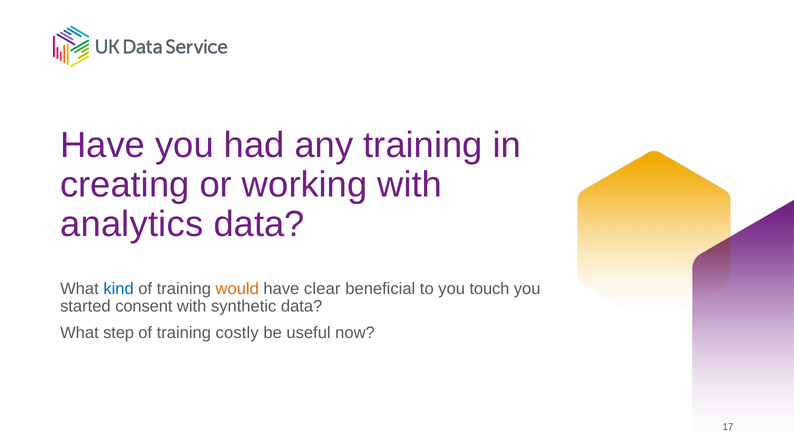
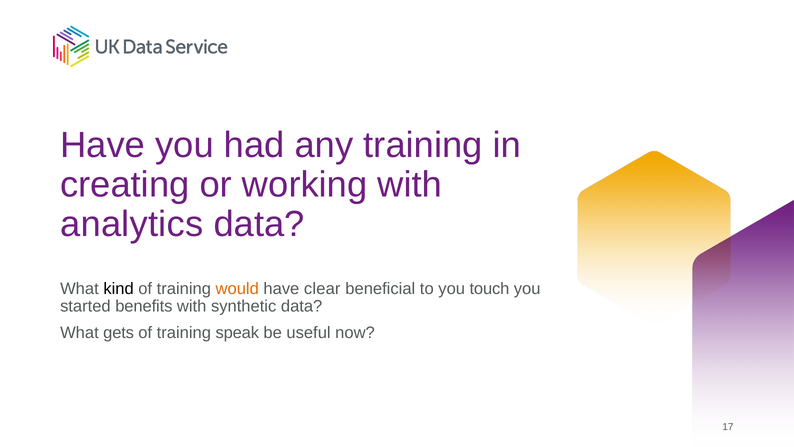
kind colour: blue -> black (119, 288)
consent: consent -> benefits (144, 306)
step: step -> gets (119, 332)
costly: costly -> speak (237, 332)
